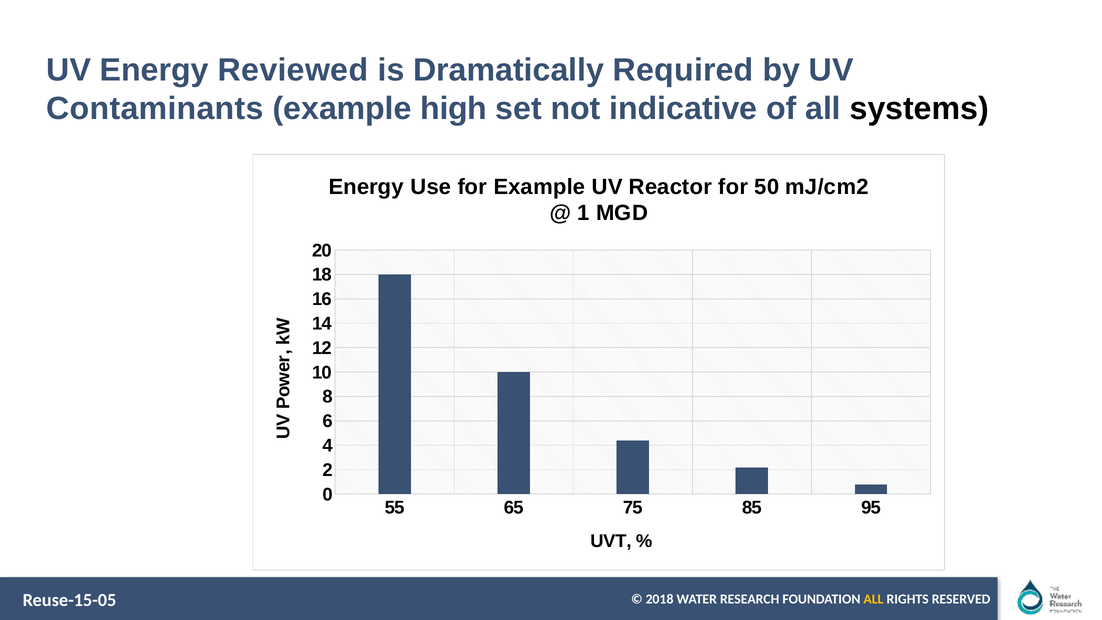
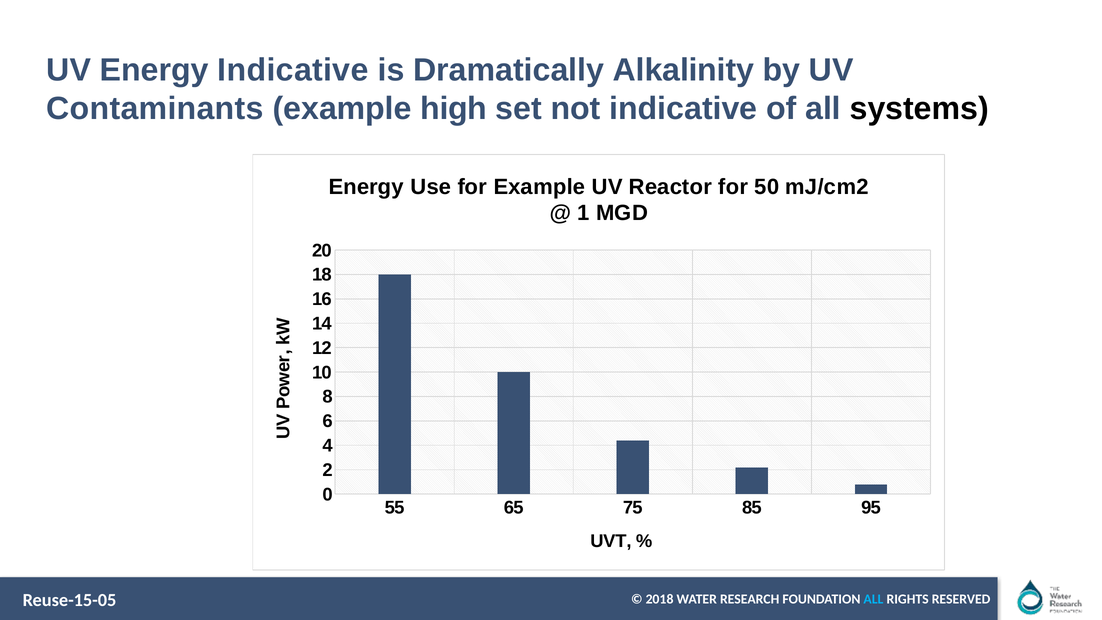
Energy Reviewed: Reviewed -> Indicative (293, 70)
Required: Required -> Alkalinity (683, 70)
ALL colour: yellow -> light blue (873, 599)
